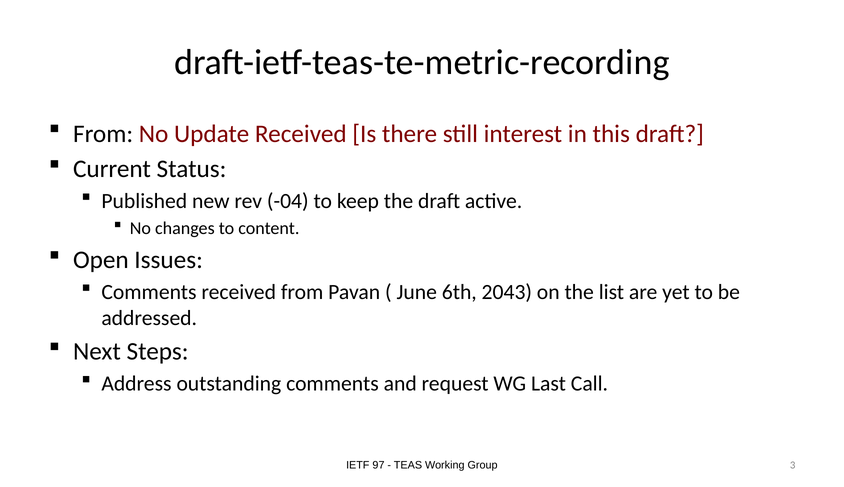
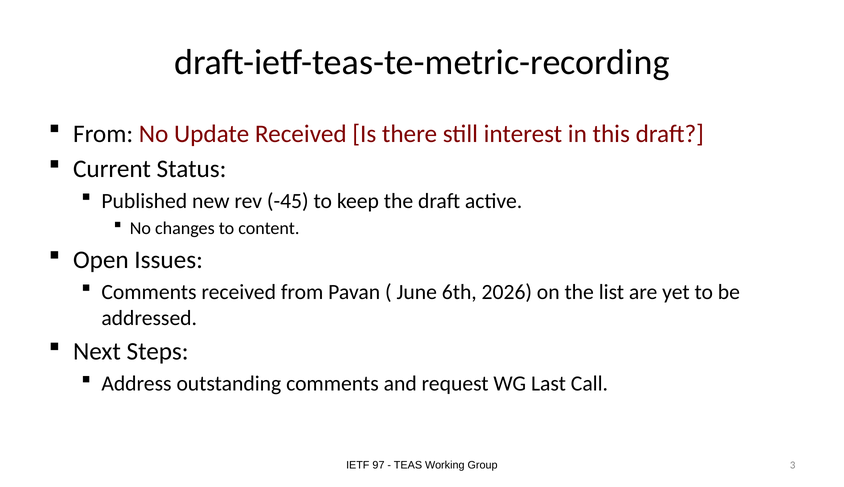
-04: -04 -> -45 (288, 201)
2043: 2043 -> 2026 (507, 292)
